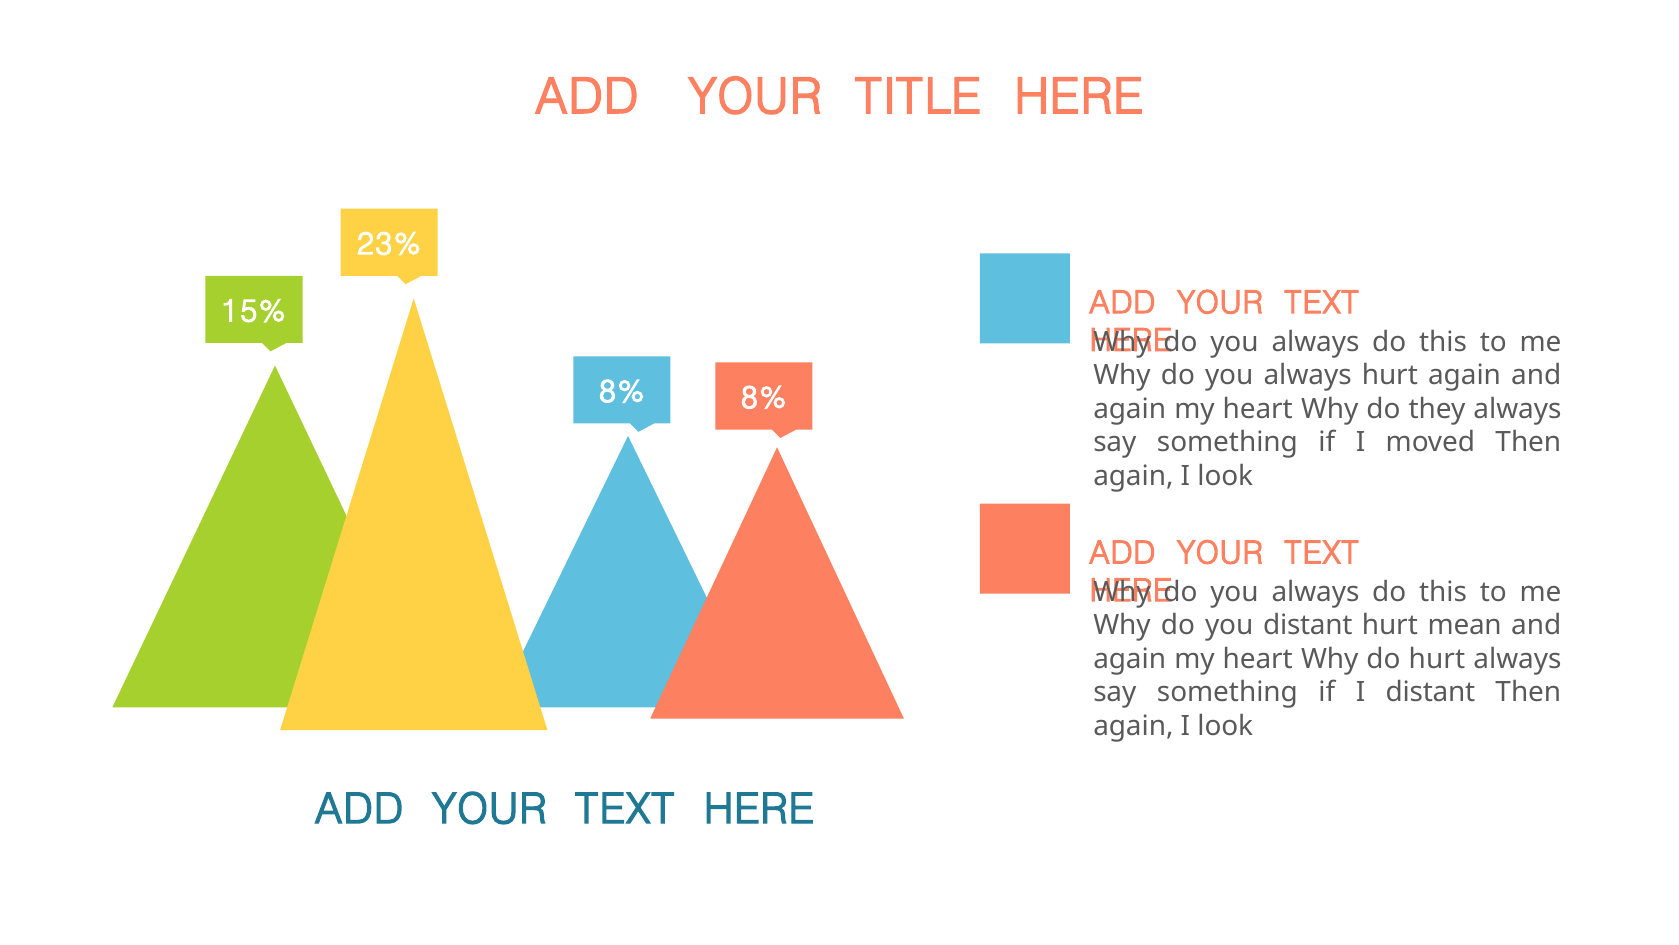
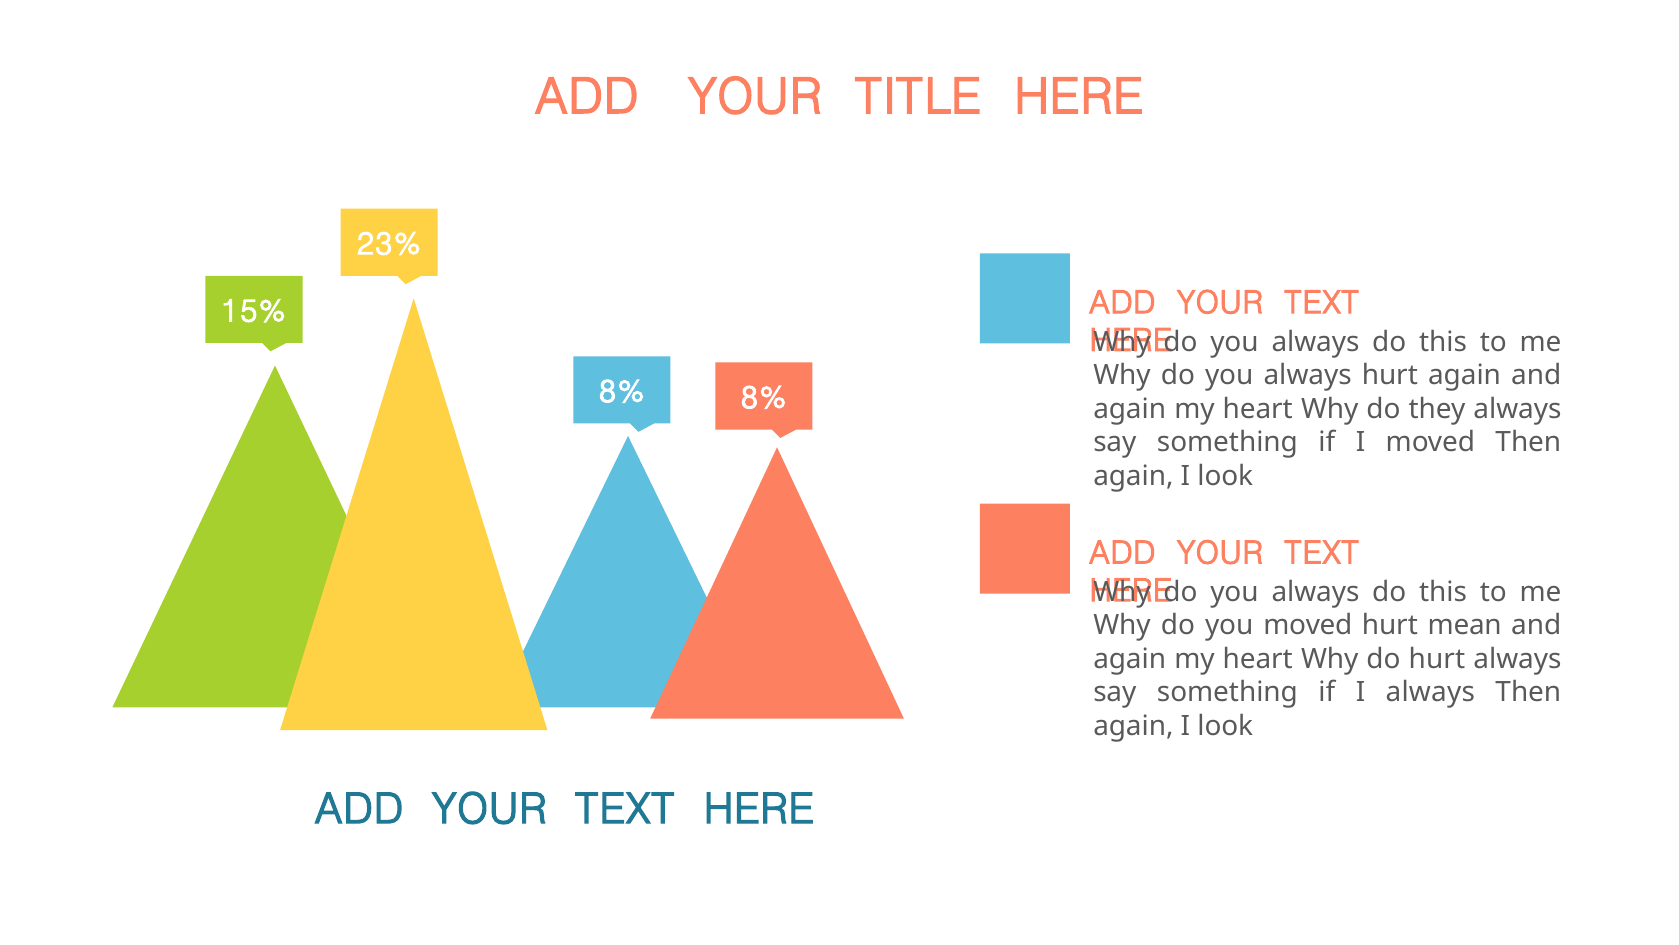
you distant: distant -> moved (1308, 625)
I distant: distant -> always (1430, 692)
